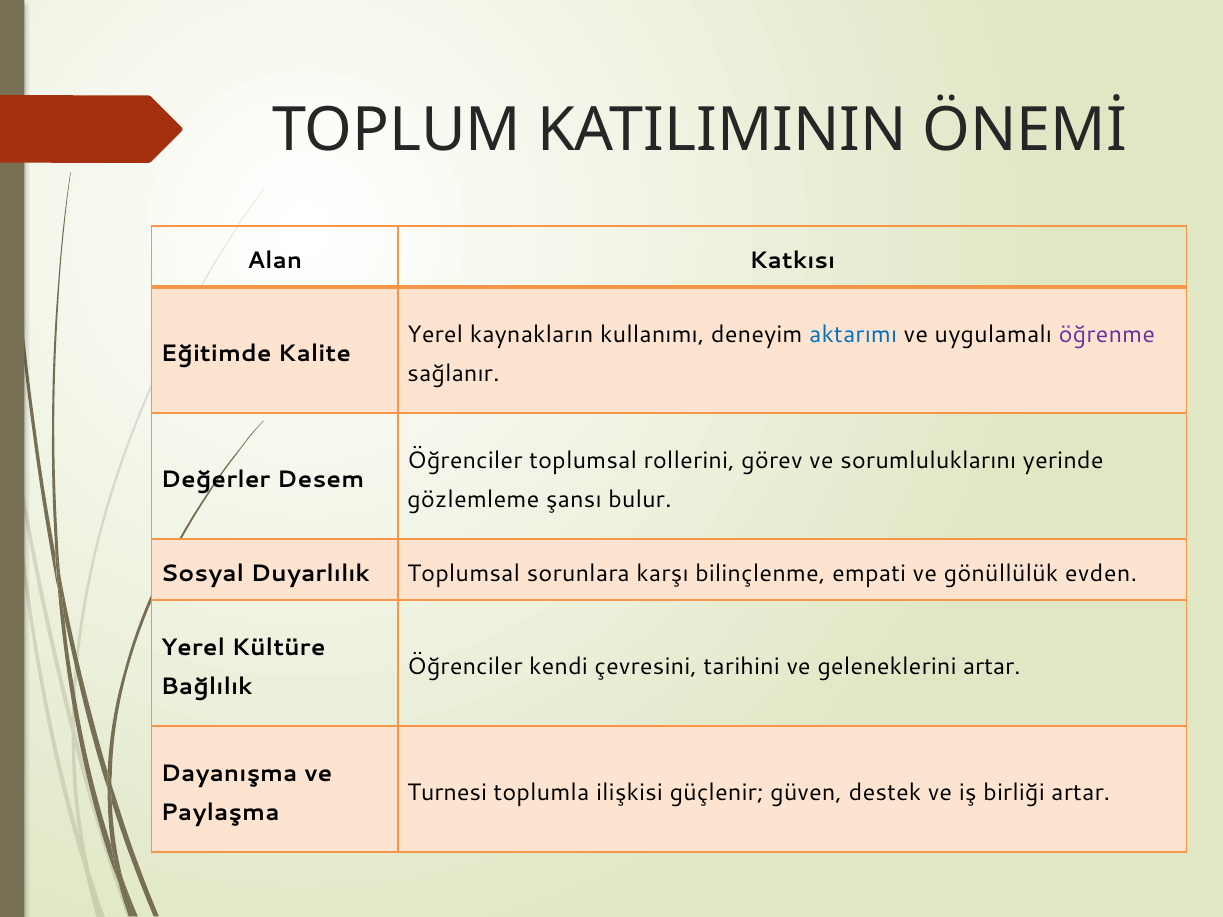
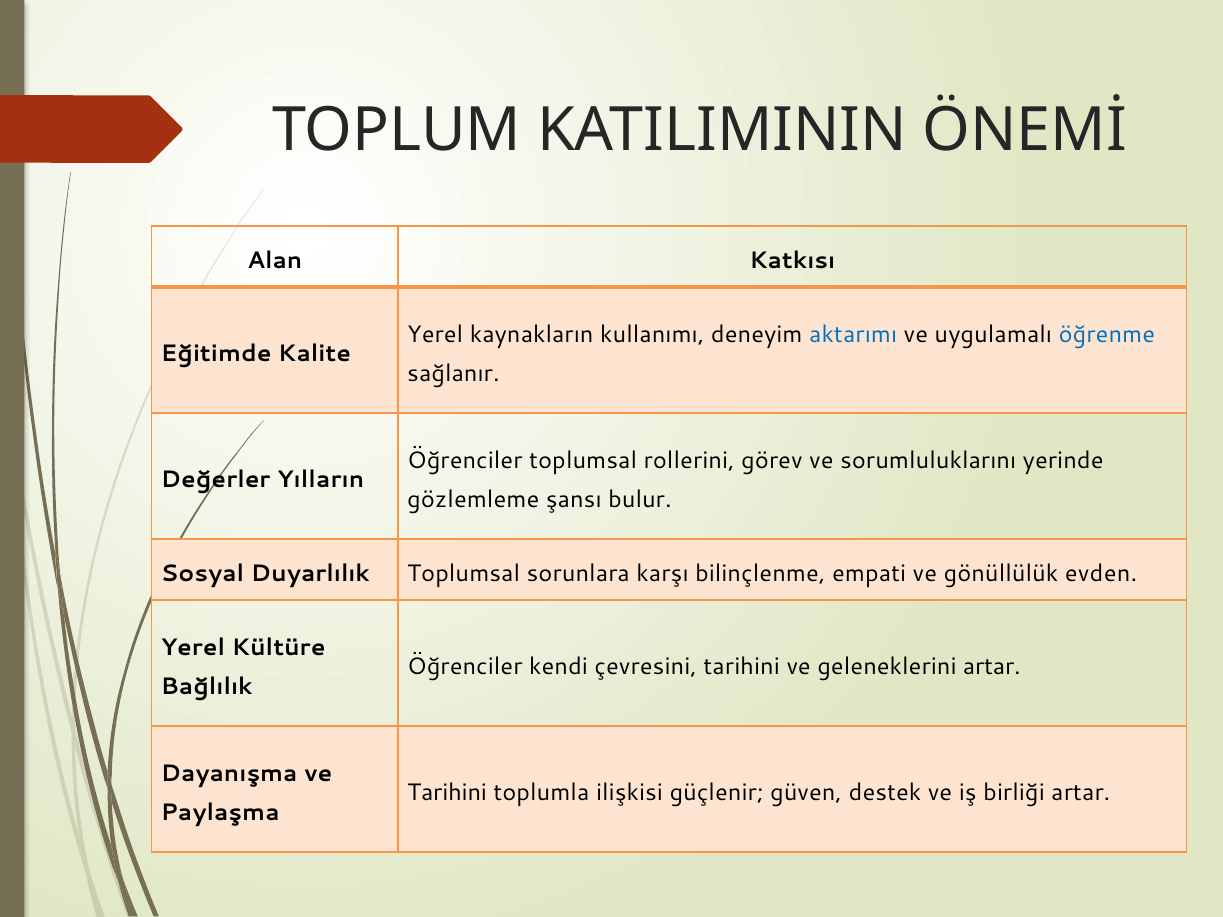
öğrenme colour: purple -> blue (1107, 335)
Desem: Desem -> Yılların (321, 480)
Turnesi: Turnesi -> Tarihini (447, 793)
